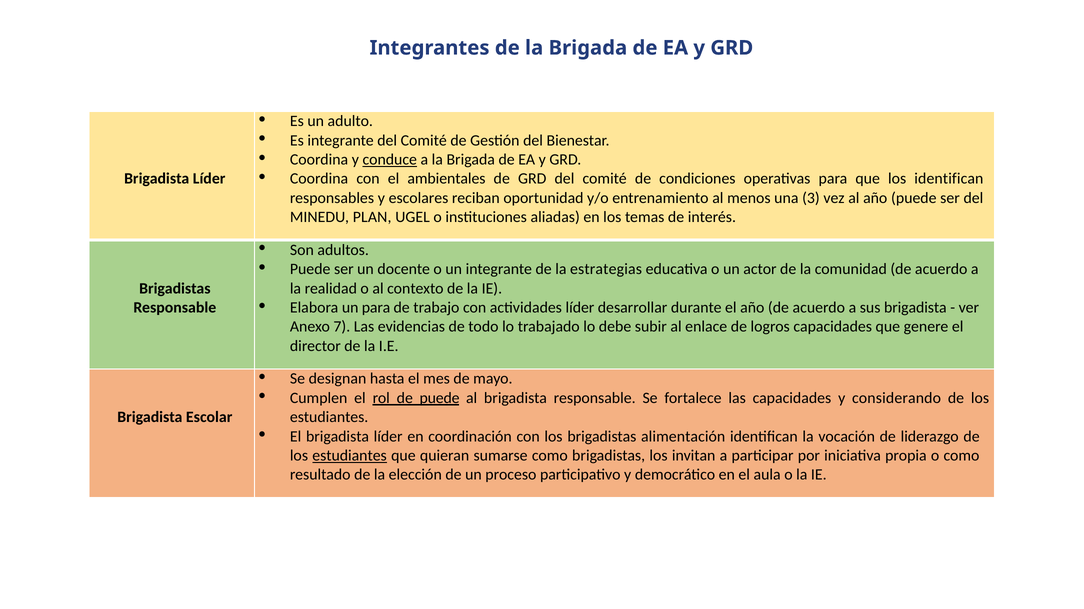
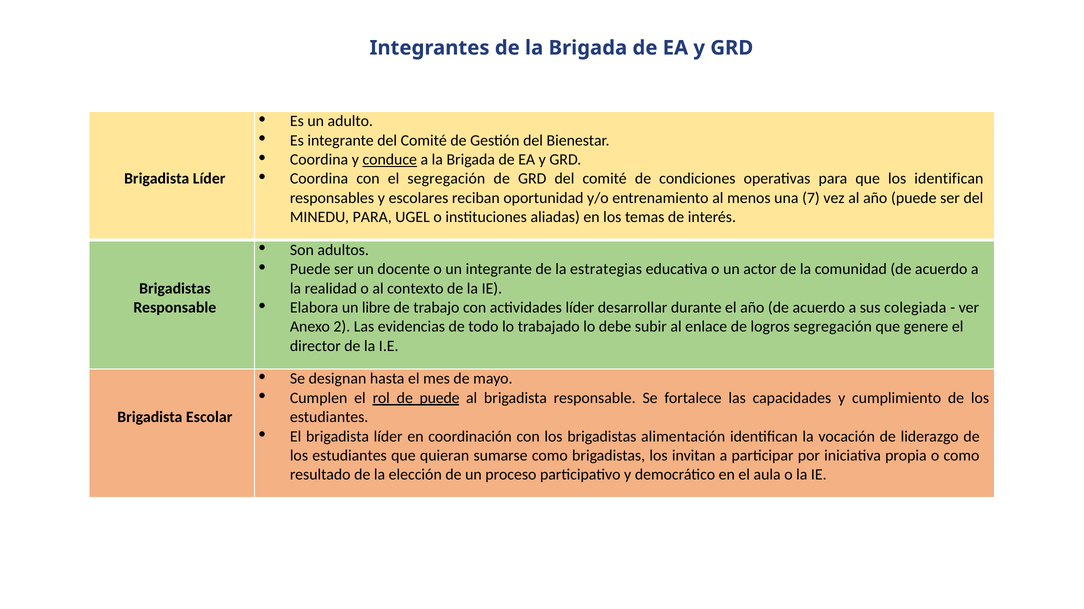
el ambientales: ambientales -> segregación (446, 179)
3: 3 -> 7 (811, 198)
MINEDU PLAN: PLAN -> PARA (372, 217)
un para: para -> libre (376, 308)
sus brigadista: brigadista -> colegiada (915, 308)
7: 7 -> 2 (342, 327)
logros capacidades: capacidades -> segregación (833, 327)
considerando: considerando -> cumplimiento (897, 398)
estudiantes underline: present -> none (350, 456)
